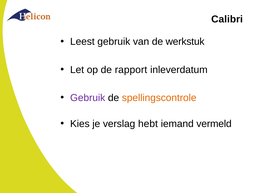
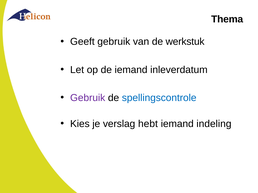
Calibri: Calibri -> Thema (227, 19)
Leest: Leest -> Geeft (82, 42)
de rapport: rapport -> iemand (131, 70)
spellingscontrole colour: orange -> blue (159, 98)
vermeld: vermeld -> indeling (214, 124)
